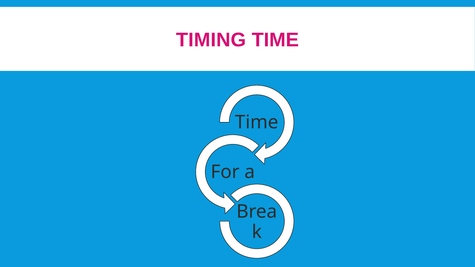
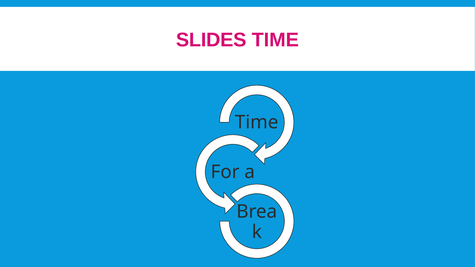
TIMING: TIMING -> SLIDES (211, 40)
